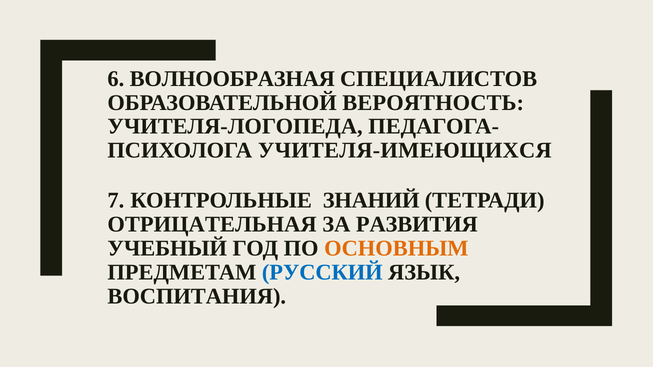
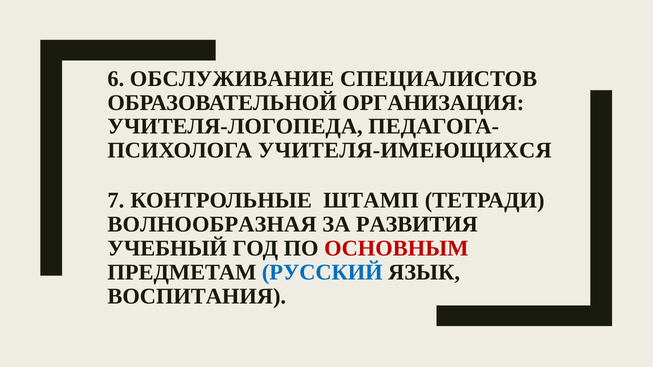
ВОЛНООБРАЗНАЯ: ВОЛНООБРАЗНАЯ -> ОБСЛУЖИВАНИЕ (232, 79)
ВЕРОЯТНОСТЬ: ВЕРОЯТНОСТЬ -> ОРГАНИЗАЦИЯ (433, 103)
ЗНАНИЙ: ЗНАНИЙ -> ШТАМП (371, 200)
ОТРИЦАТЕЛЬНАЯ: ОТРИЦАТЕЛЬНАЯ -> ВОЛНООБРАЗНАЯ (212, 225)
ОСНОВНЫМ colour: orange -> red (396, 249)
